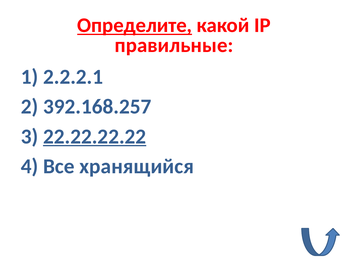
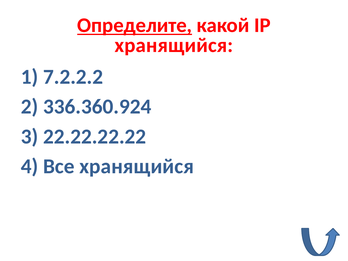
правильные: правильные -> хранящийся (174, 45)
2.2.2.1: 2.2.2.1 -> 7.2.2.2 (73, 77)
392.168.257: 392.168.257 -> 336.360.924 (97, 107)
22.22.22.22 underline: present -> none (95, 137)
